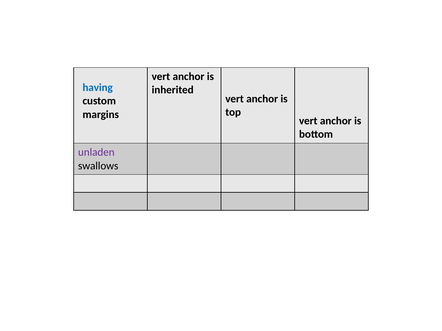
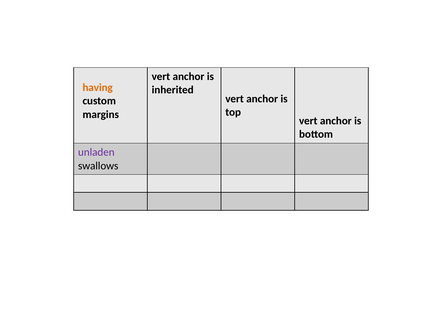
having colour: blue -> orange (98, 88)
